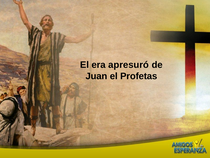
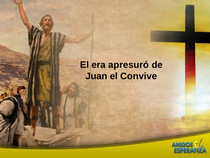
Profetas: Profetas -> Convive (139, 76)
